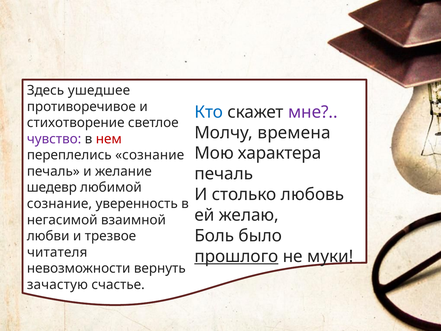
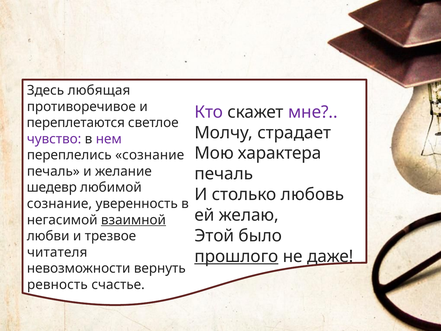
ушедшее: ушедшее -> любящая (99, 90)
Кто colour: blue -> purple (209, 112)
стихотворение: стихотворение -> переплетаются (76, 123)
времена: времена -> страдает (294, 133)
нем colour: red -> purple (109, 139)
взаимной underline: none -> present (133, 220)
Боль: Боль -> Этой (214, 236)
муки: муки -> даже (330, 256)
зачастую: зачастую -> ревность (57, 284)
